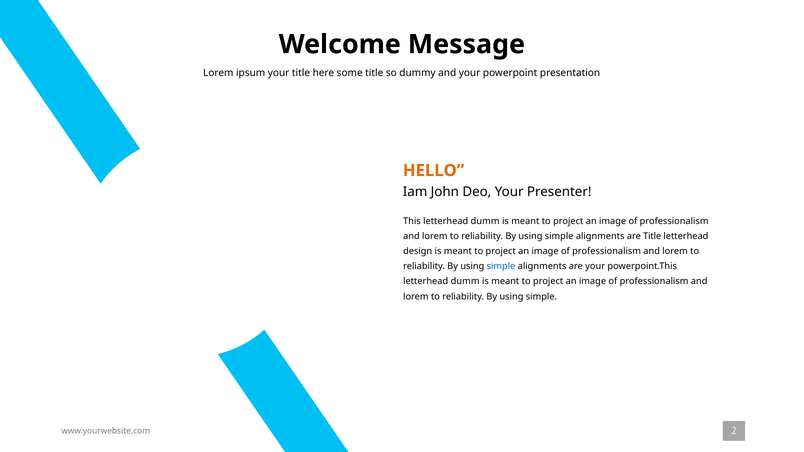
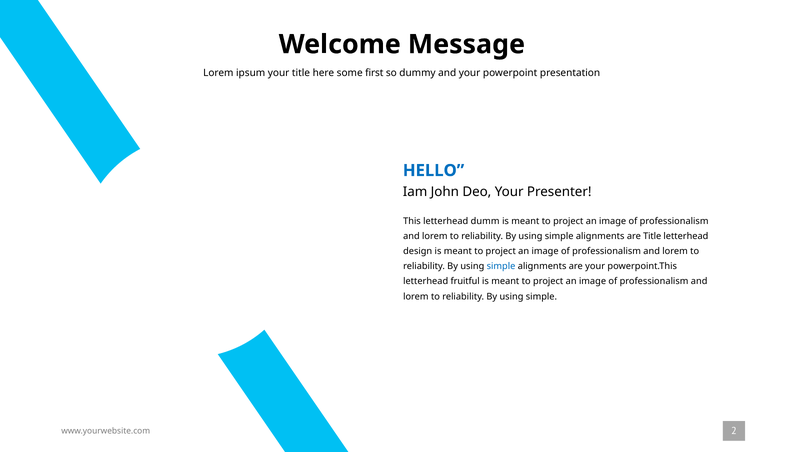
some title: title -> first (374, 73)
HELLO colour: orange -> blue (434, 171)
dumm: dumm -> fruitful (465, 282)
